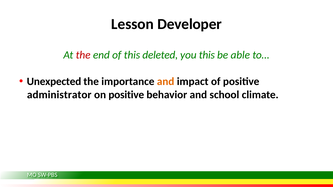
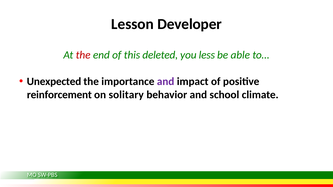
you this: this -> less (207, 55)
and colour: orange -> purple (166, 82)
administrator: administrator -> reinforcement (59, 95)
on positive: positive -> solitary (126, 95)
